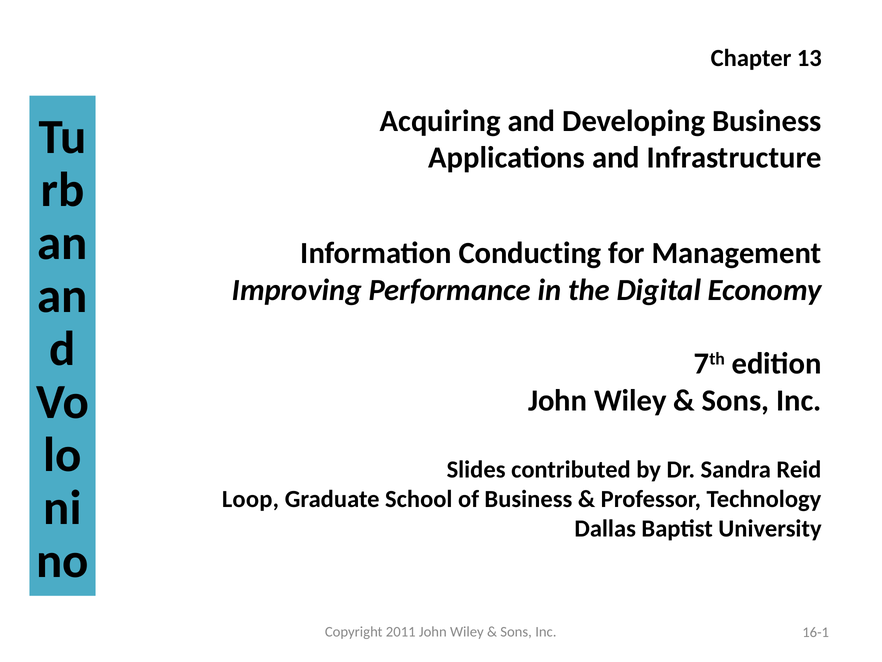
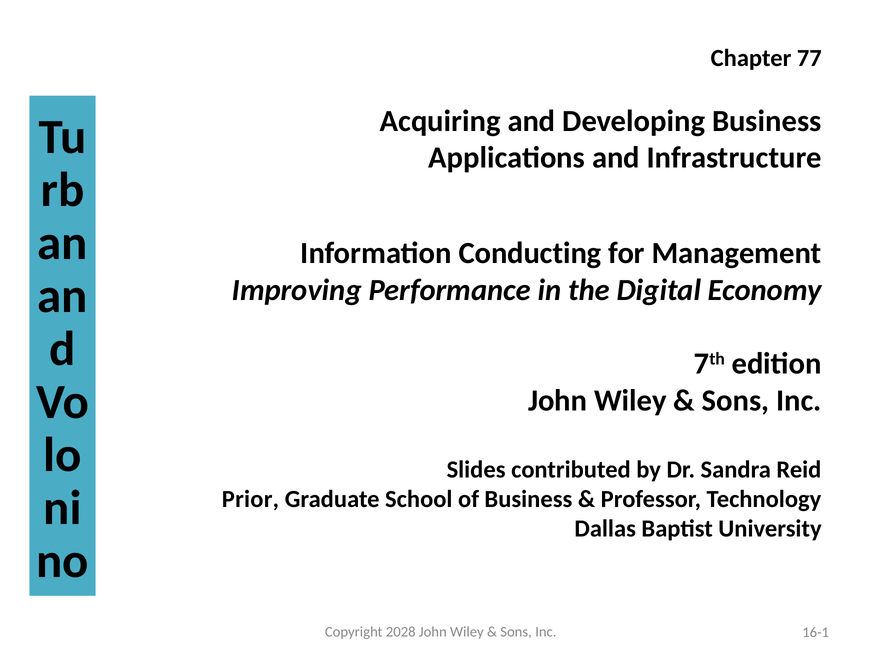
13: 13 -> 77 (809, 58)
Loop: Loop -> Prior (250, 499)
2011: 2011 -> 2028 (401, 632)
